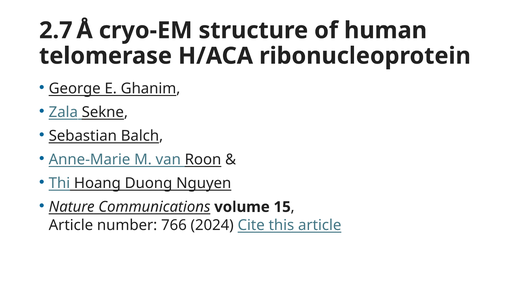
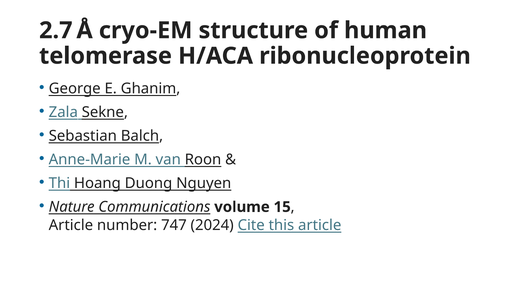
766: 766 -> 747 (174, 225)
